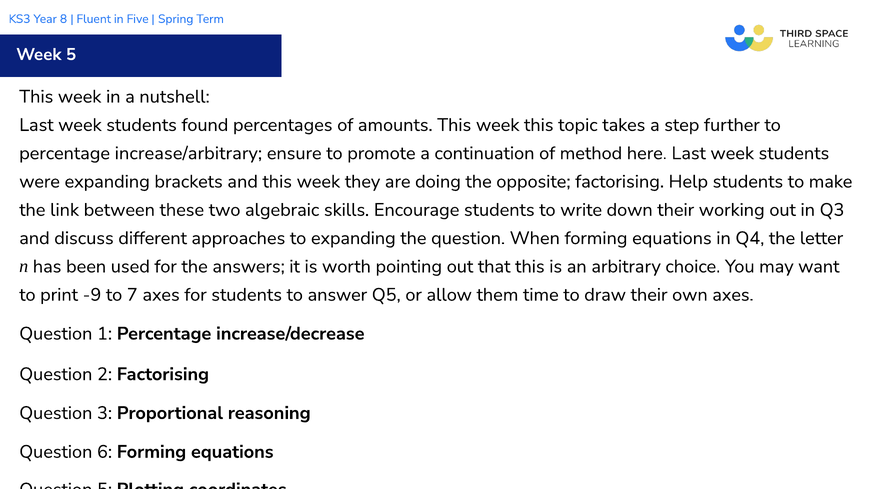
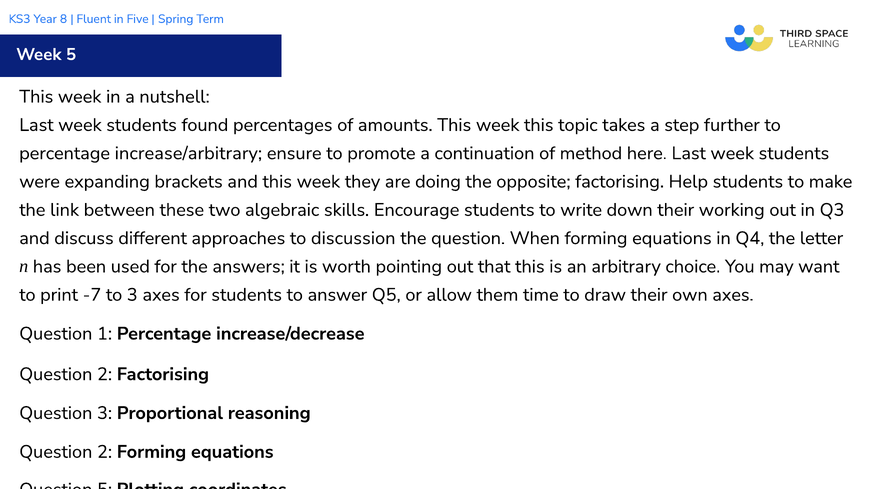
to expanding: expanding -> discussion (353, 238)
-9: -9 -> -7 (92, 295)
to 7: 7 -> 3 (132, 295)
6: 6 -> 2 (105, 452)
